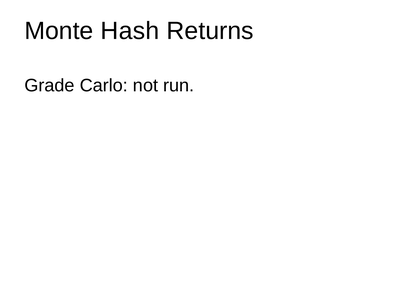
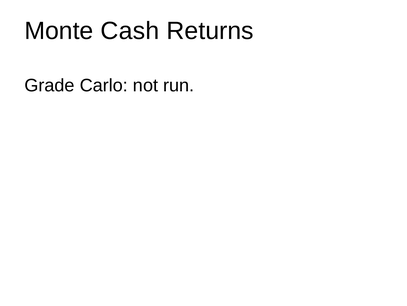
Hash: Hash -> Cash (130, 31)
